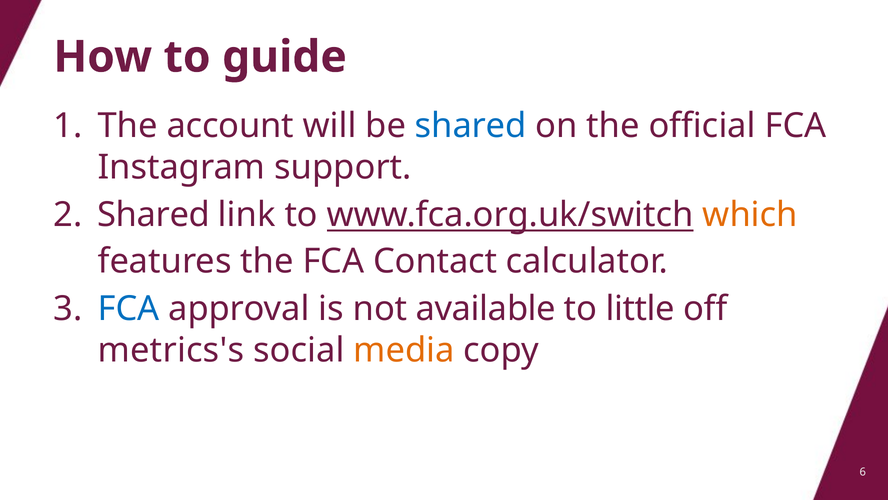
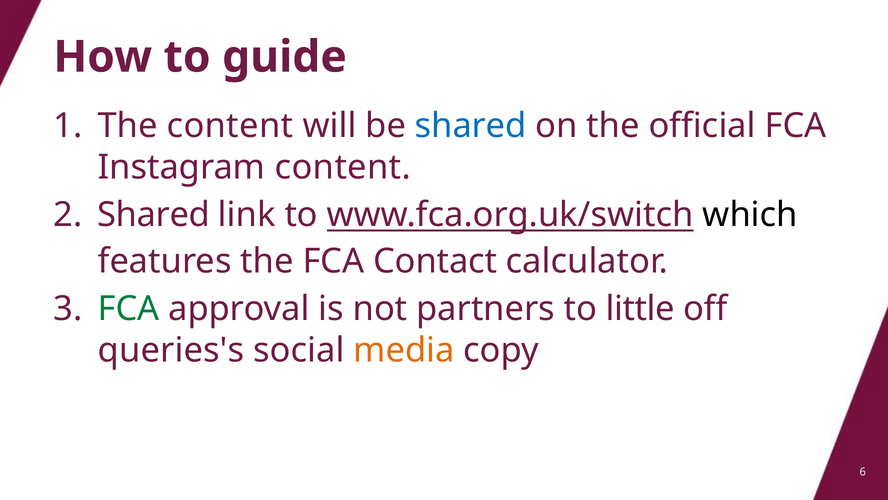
The account: account -> content (230, 126)
Instagram support: support -> content (343, 167)
which colour: orange -> black (750, 214)
FCA colour: blue -> green (129, 309)
available: available -> partners (486, 309)
metrics's: metrics's -> queries's (171, 350)
